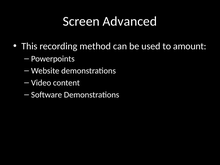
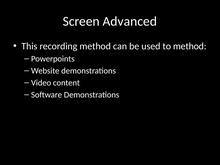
to amount: amount -> method (190, 46)
